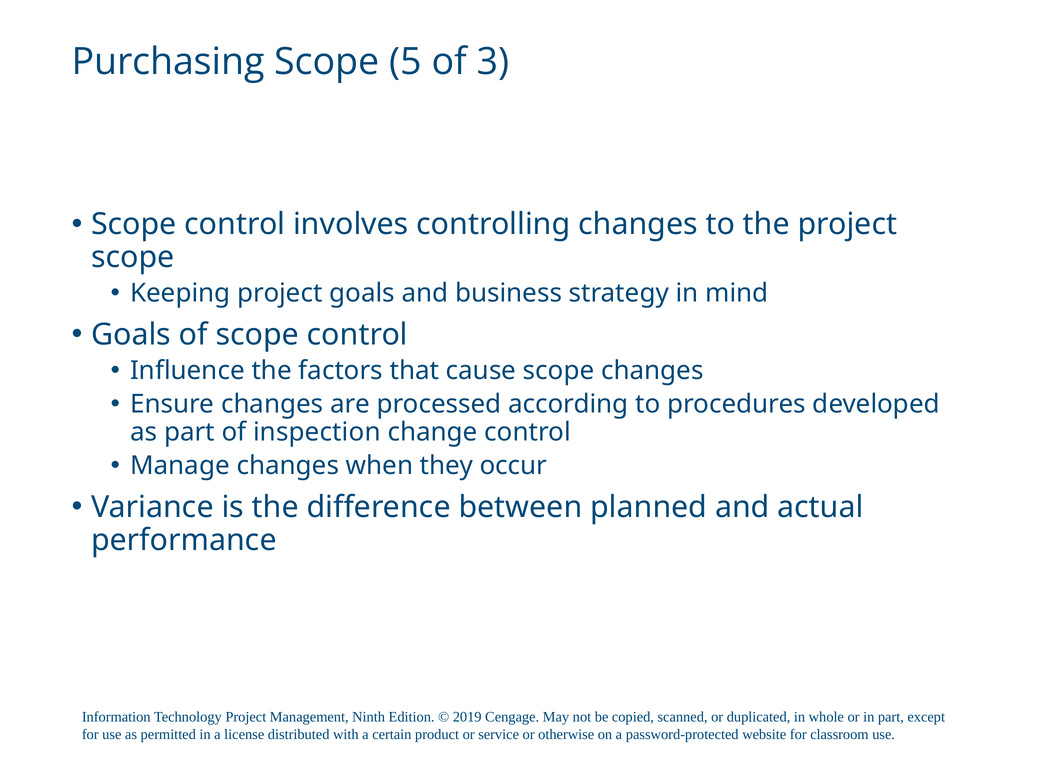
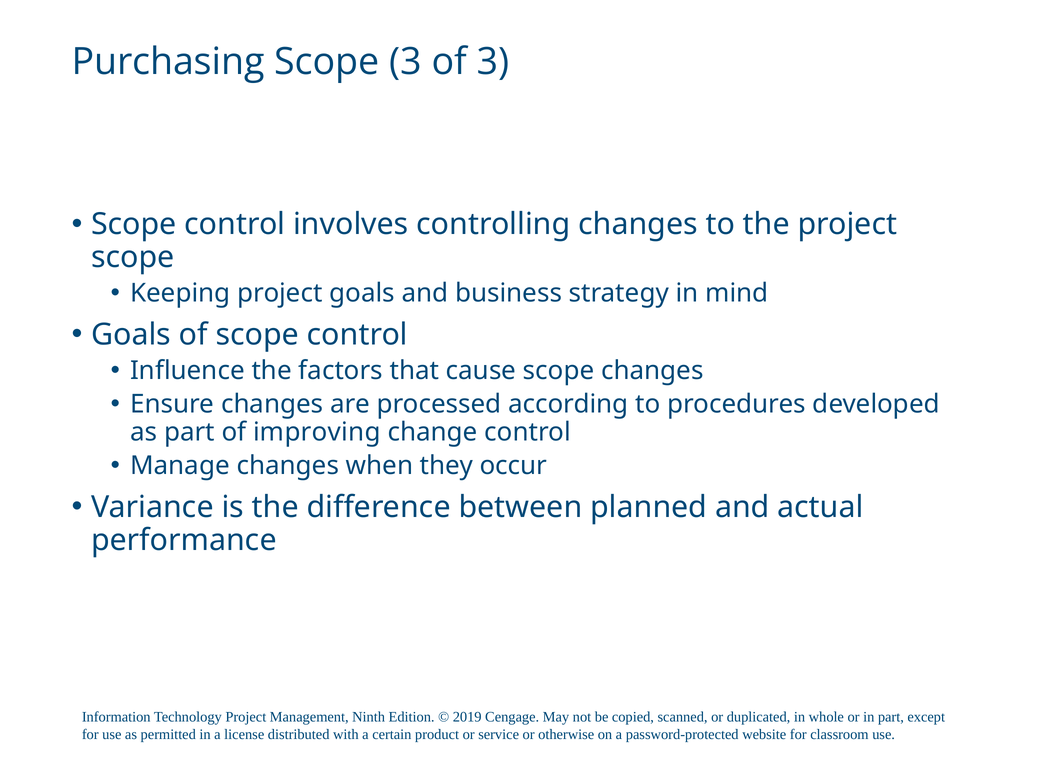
Scope 5: 5 -> 3 (406, 62)
inspection: inspection -> improving (317, 432)
